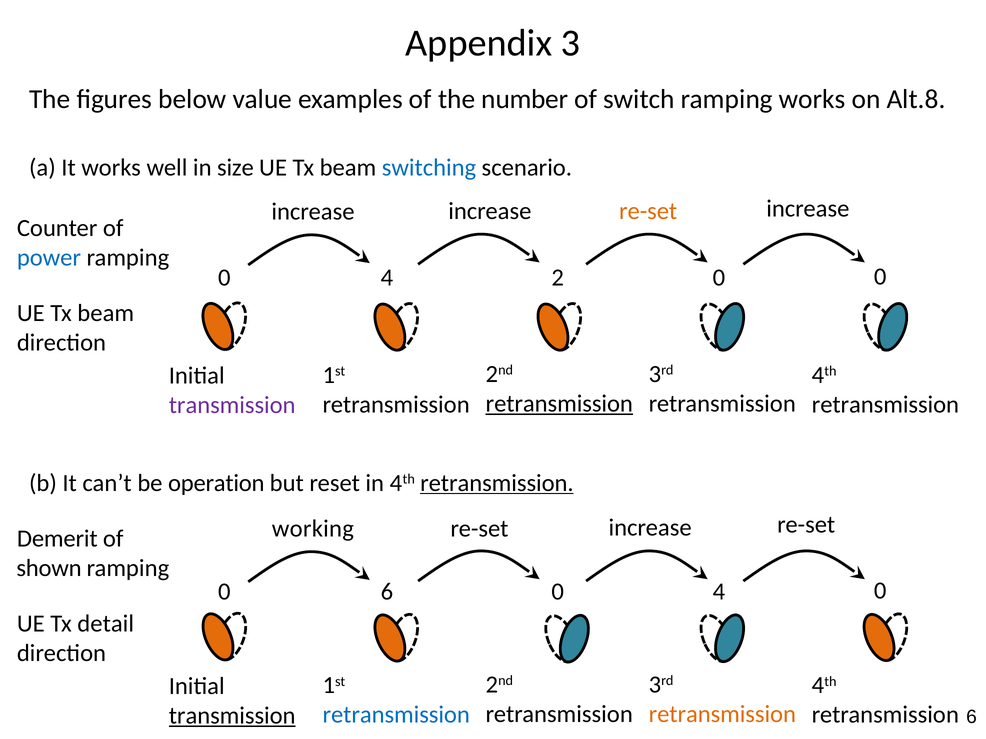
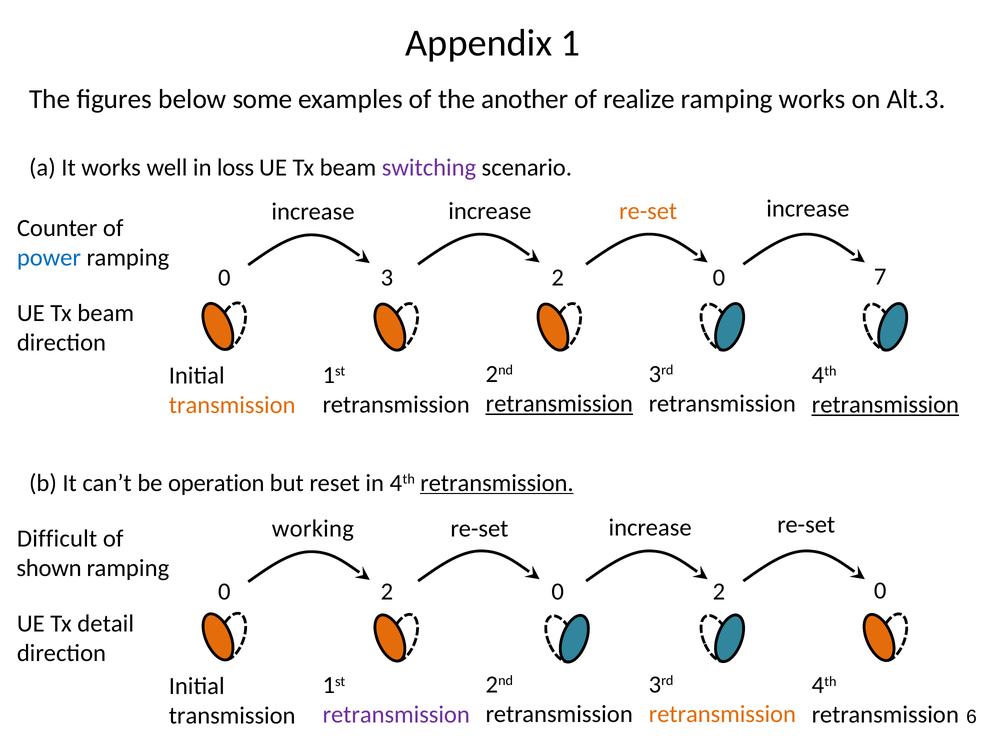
3: 3 -> 1 (571, 43)
value: value -> some (262, 99)
number: number -> another (525, 99)
switch: switch -> realize (639, 99)
Alt.8: Alt.8 -> Alt.3 (916, 99)
size: size -> loss (235, 168)
switching colour: blue -> purple (429, 168)
4: 4 -> 3 (387, 278)
0 0: 0 -> 7 (880, 277)
retransmission underline: none -> present (885, 405)
transmission colour: purple -> orange (232, 405)
Demerit: Demerit -> Difficult (57, 539)
6: 6 -> 2 (387, 592)
4: 4 -> 2 (719, 592)
retransmission colour: blue -> purple (396, 715)
transmission underline: present -> none (232, 716)
